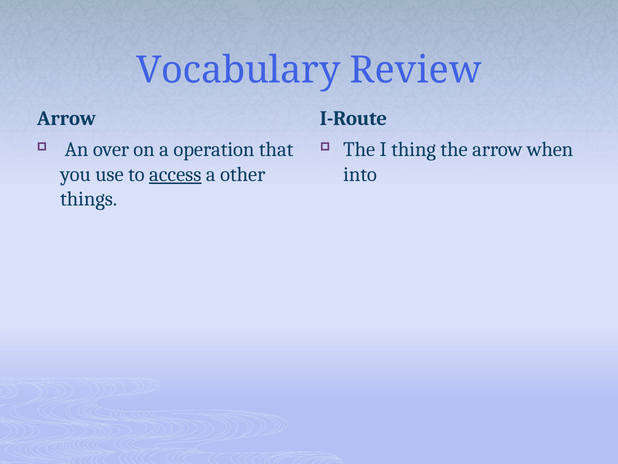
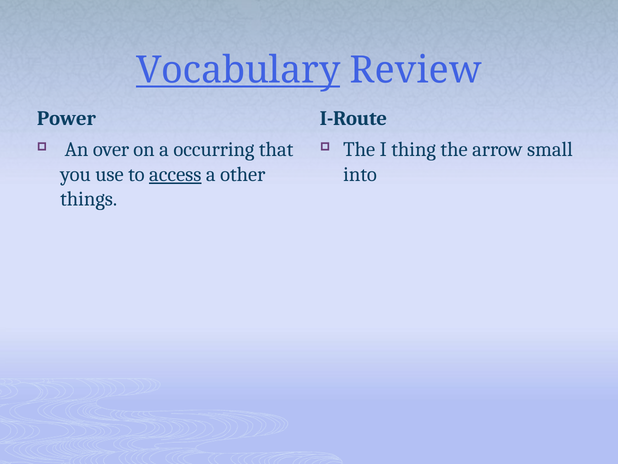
Vocabulary underline: none -> present (238, 70)
Arrow: Arrow -> Power (66, 119)
operation: operation -> occurring (214, 149)
when: when -> small (550, 149)
